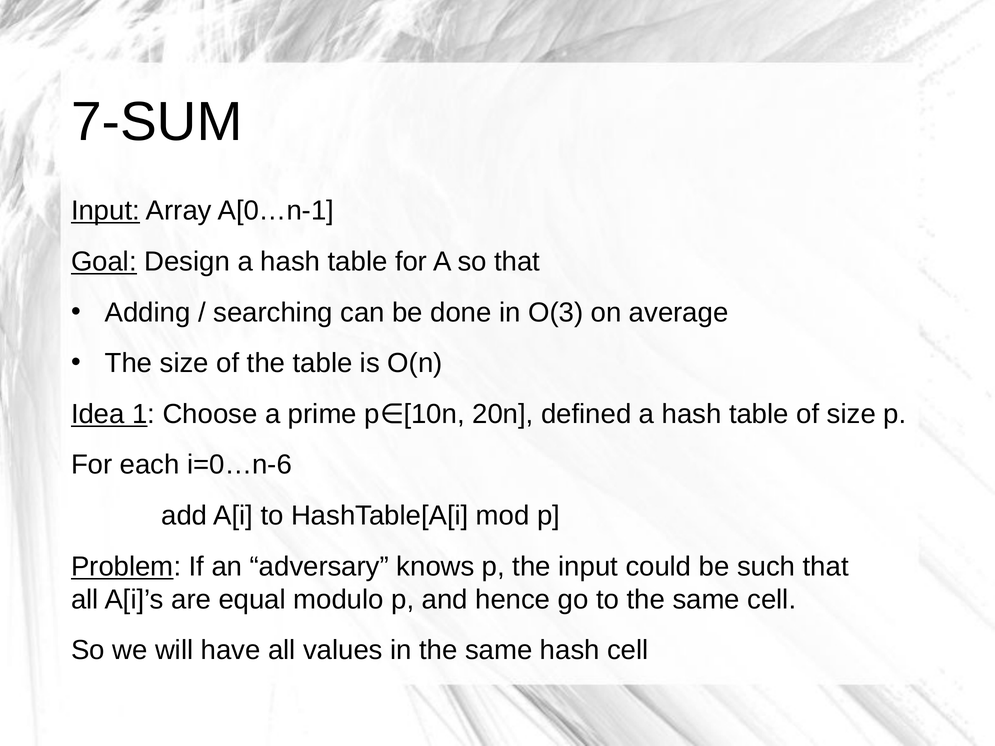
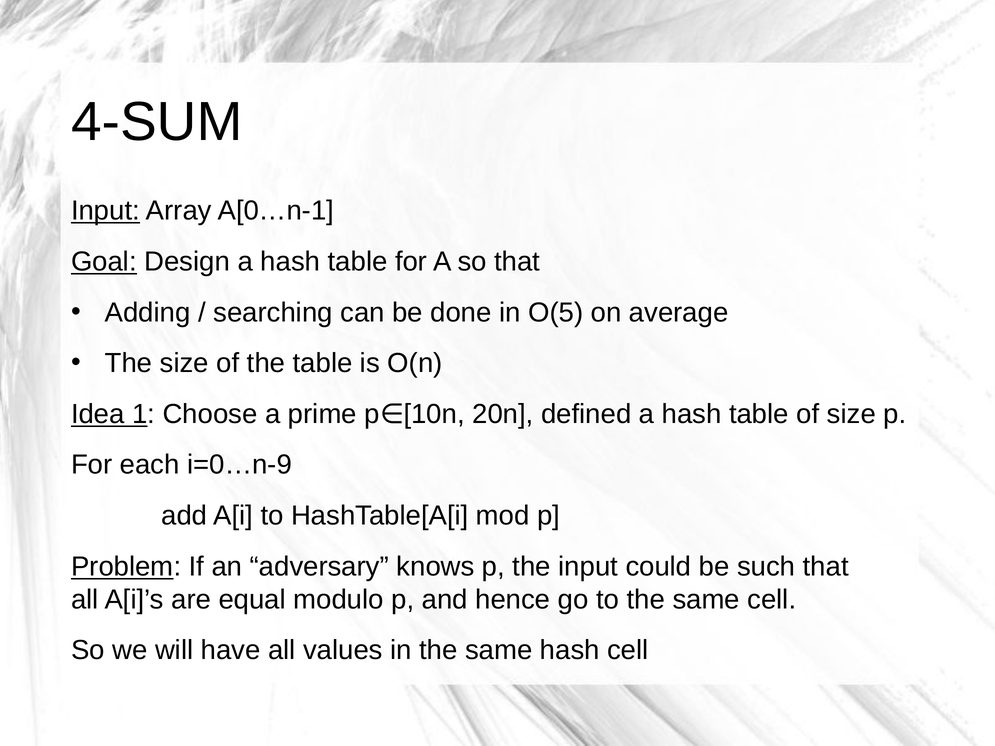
7-SUM: 7-SUM -> 4-SUM (157, 122)
O(3: O(3 -> O(5 (556, 312)
i=0…n-6: i=0…n-6 -> i=0…n-9 (240, 465)
